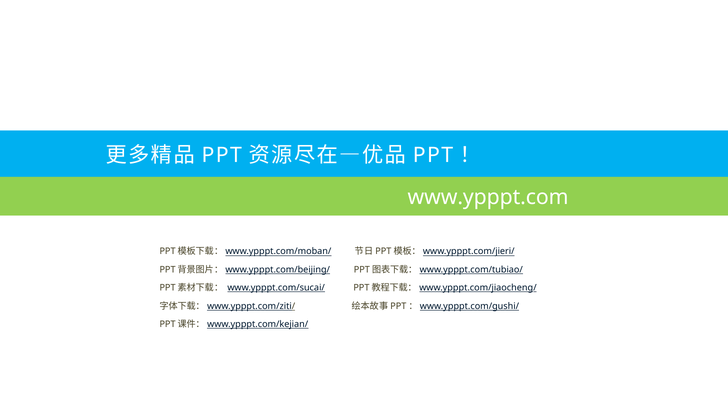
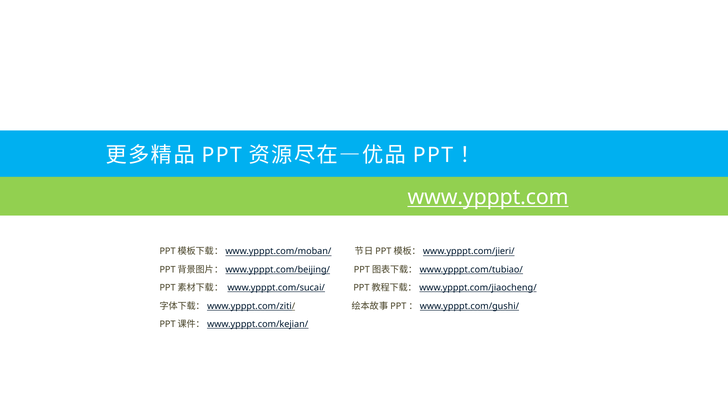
www.ypppt.com underline: none -> present (488, 197)
